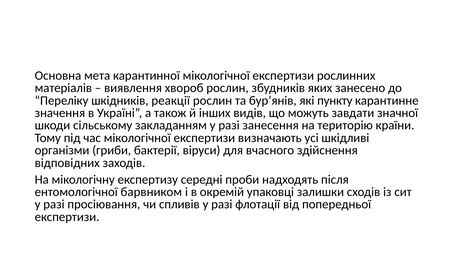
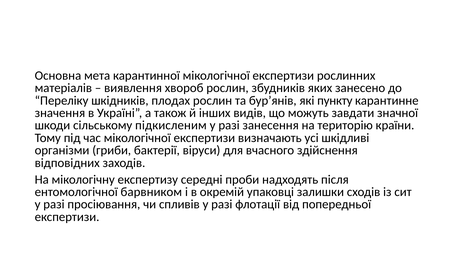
реакції: реакції -> плодах (171, 100)
закладанням: закладанням -> підкисленим (171, 125)
